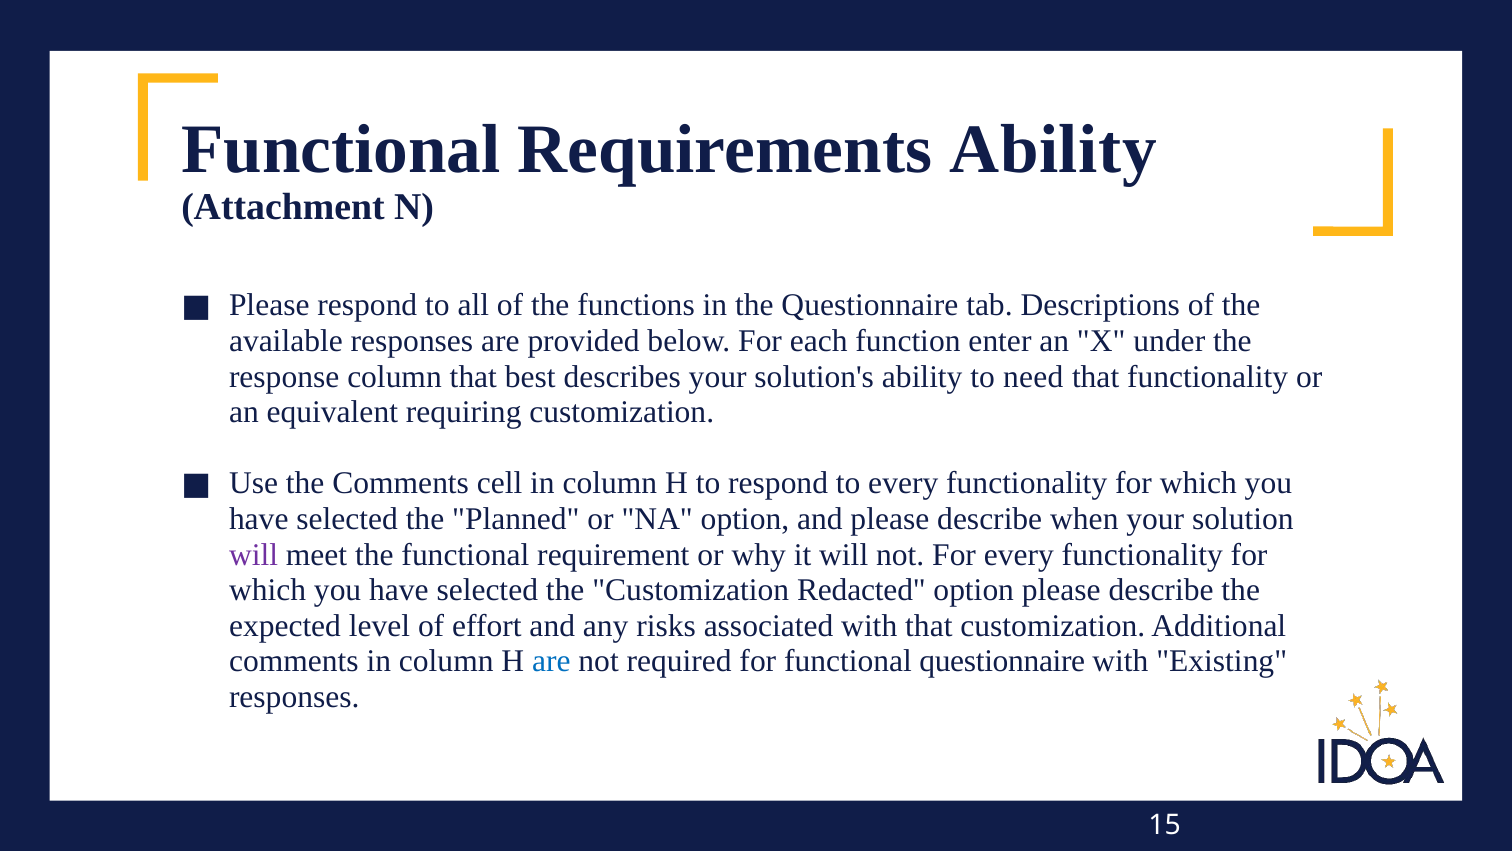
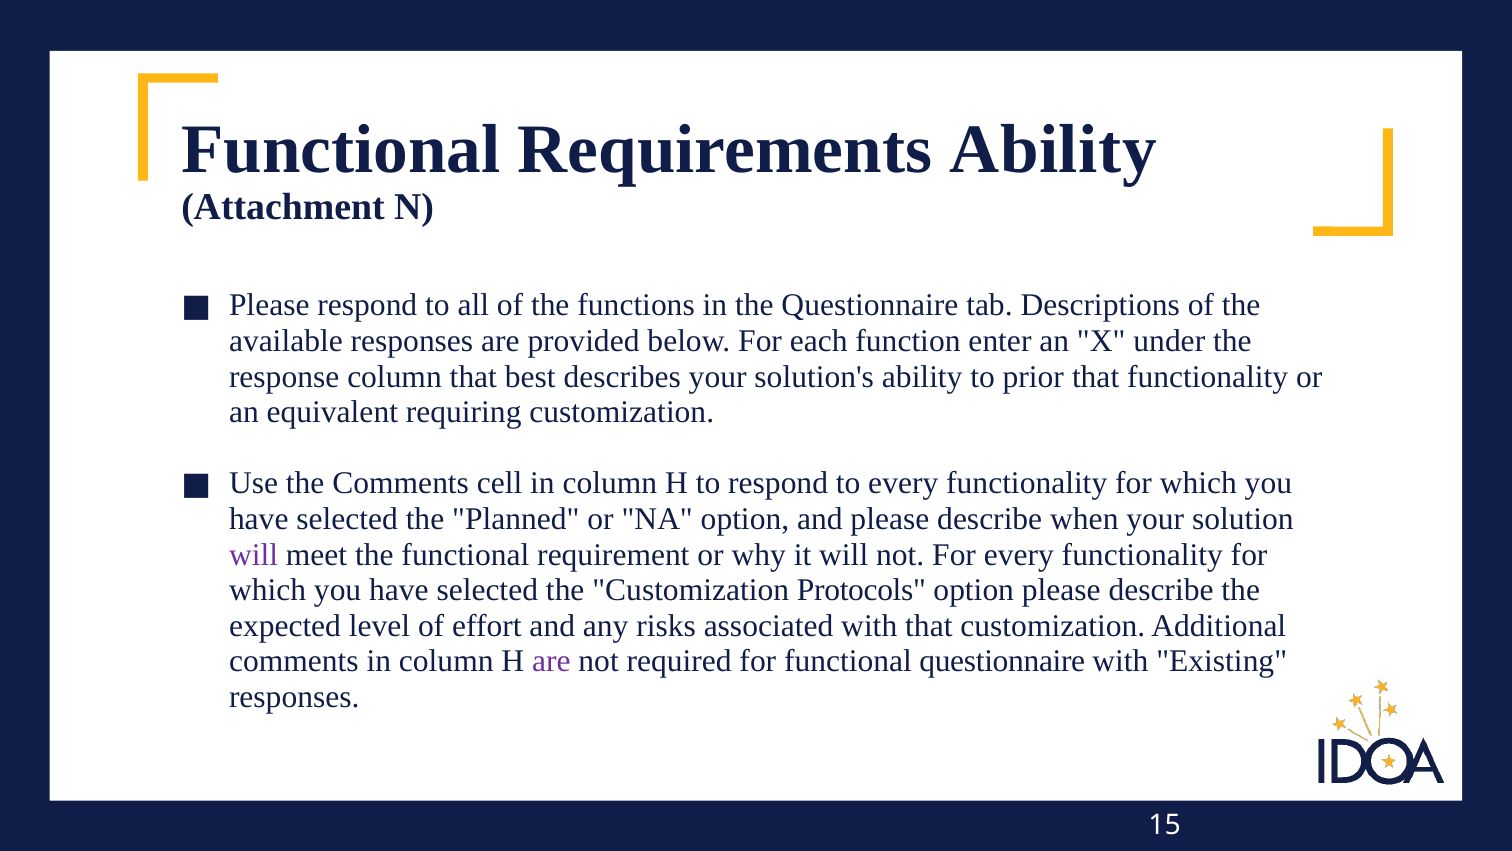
need: need -> prior (1033, 376)
Redacted: Redacted -> Protocols (861, 590)
are colour: blue -> purple (551, 661)
